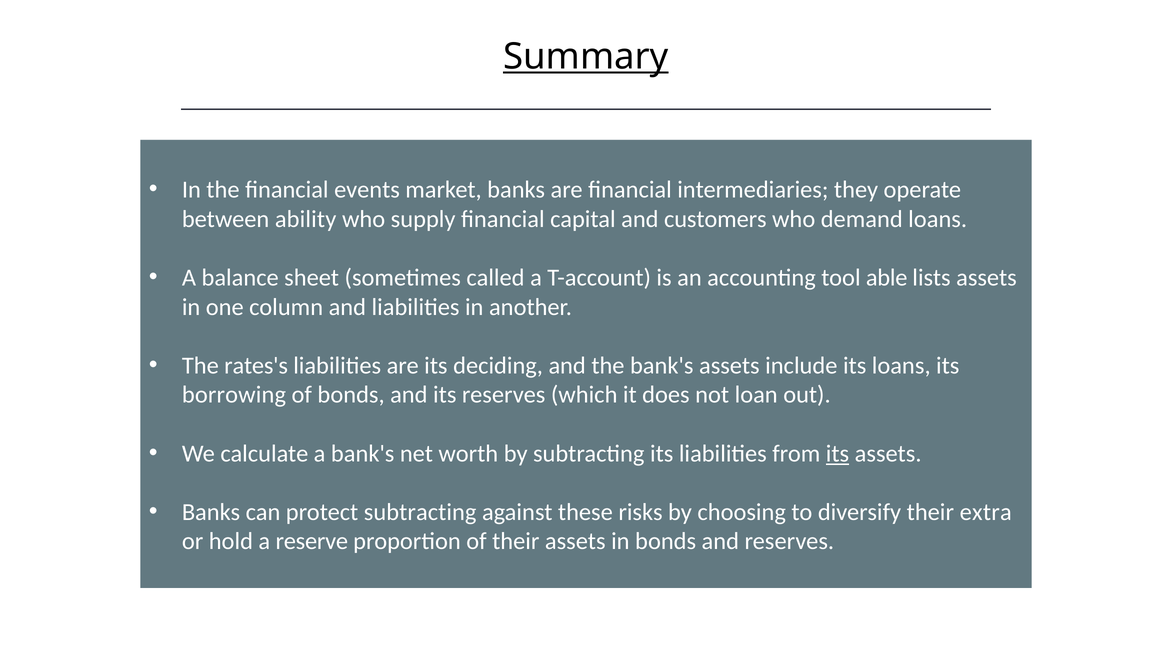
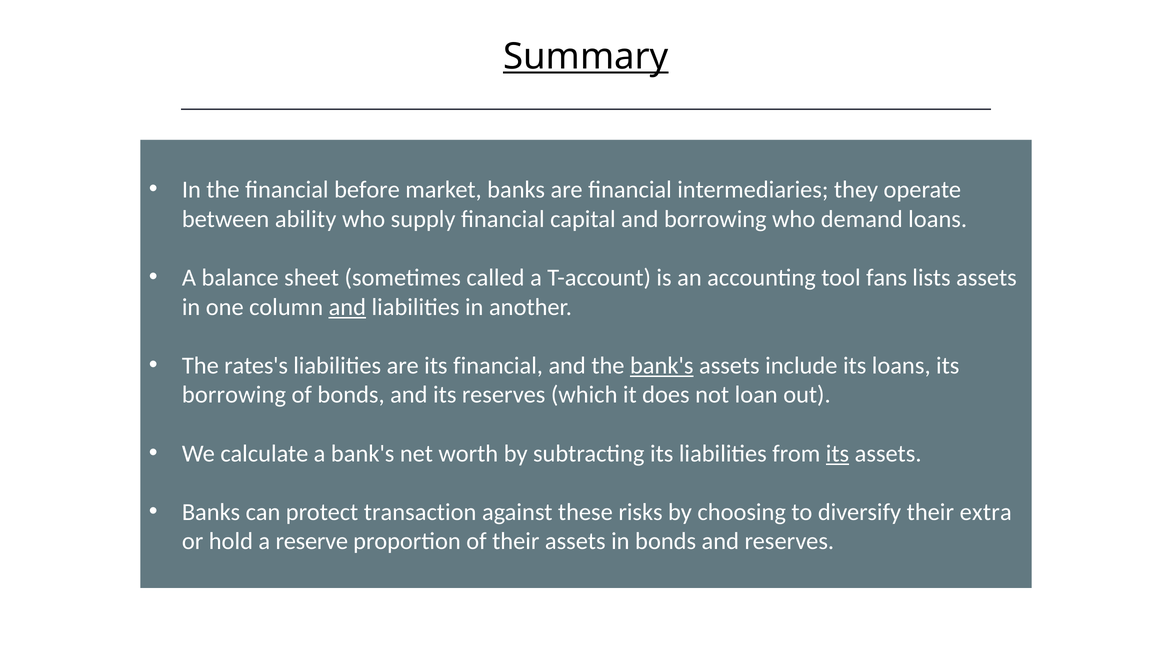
events: events -> before (367, 190)
and customers: customers -> borrowing (715, 219)
able: able -> fans (887, 278)
and underline: none -> present (347, 307)
its deciding: deciding -> financial (498, 366)
bank's underline: none -> present (662, 366)
protect subtracting: subtracting -> transaction (420, 512)
